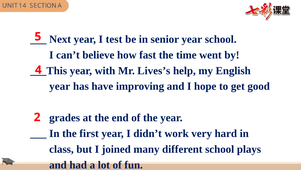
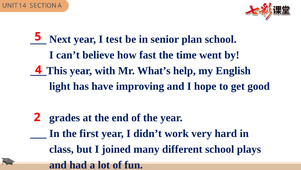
senior year: year -> plan (192, 39)
Lives’s: Lives’s -> What’s (154, 70)
year: year -> light (60, 86)
